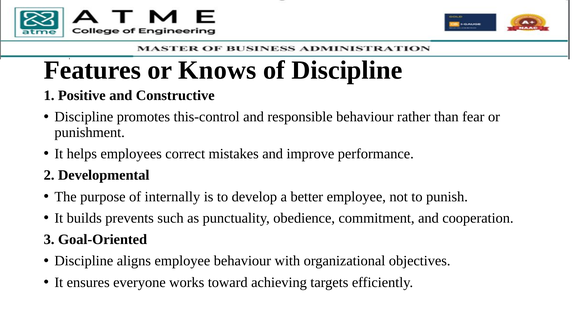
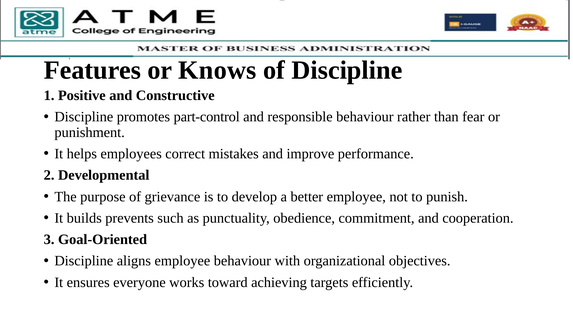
this-control: this-control -> part-control (207, 117)
internally: internally -> grievance (172, 197)
